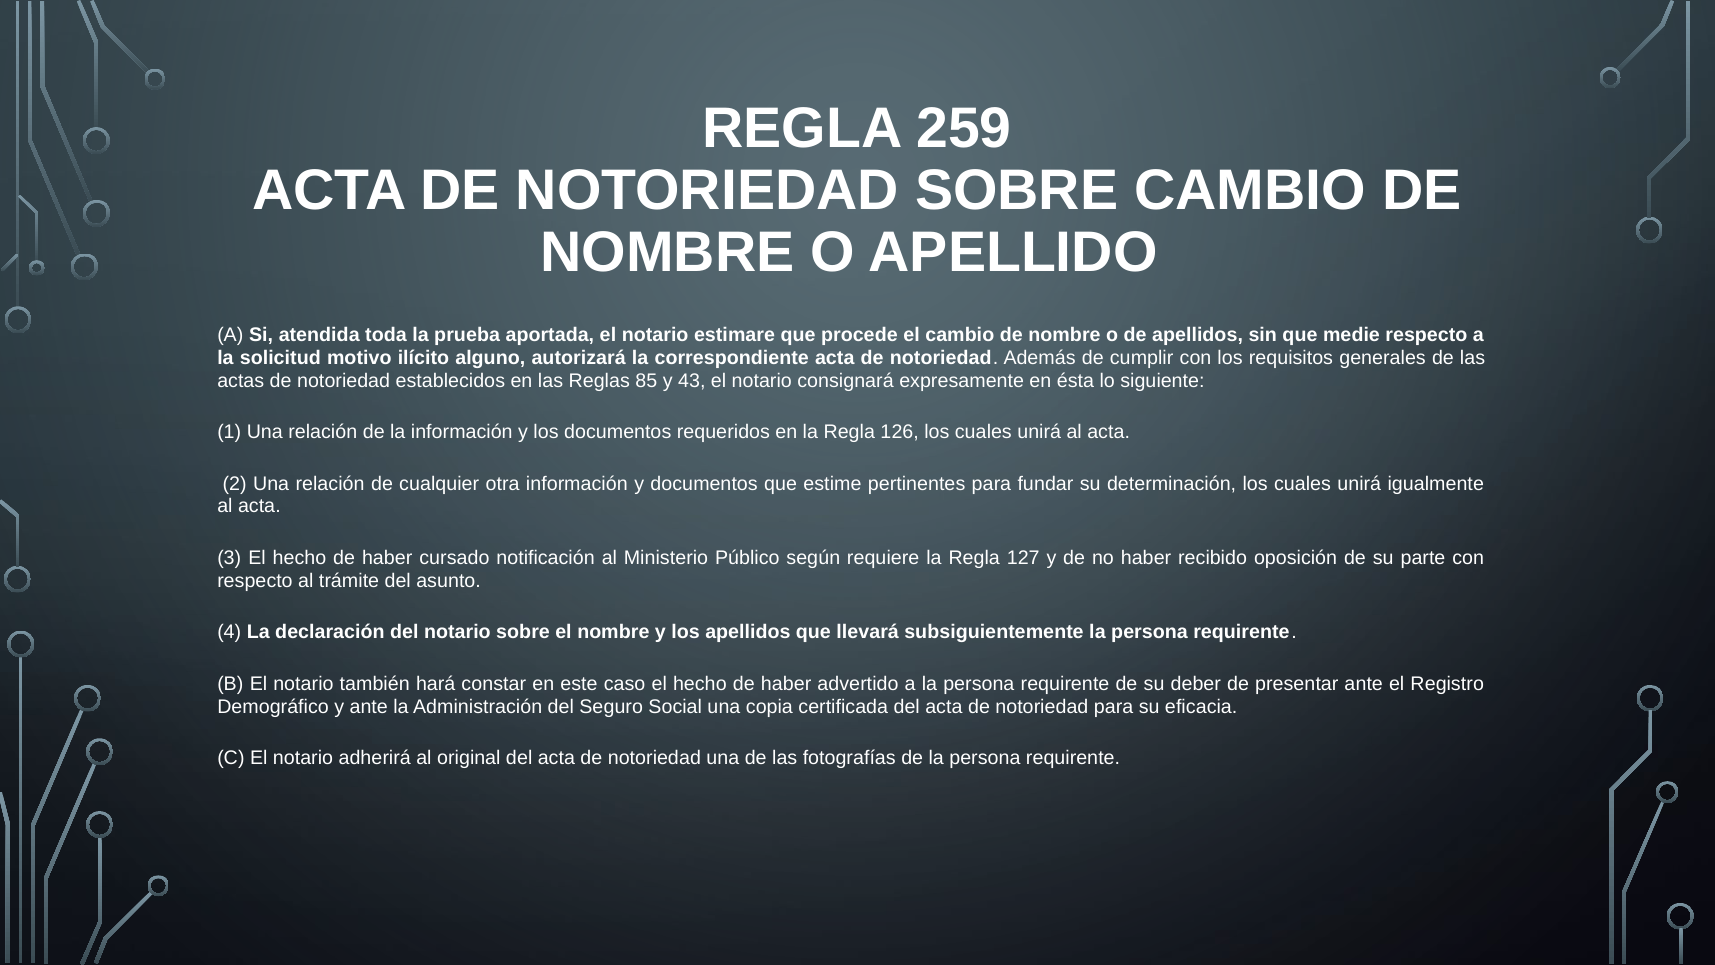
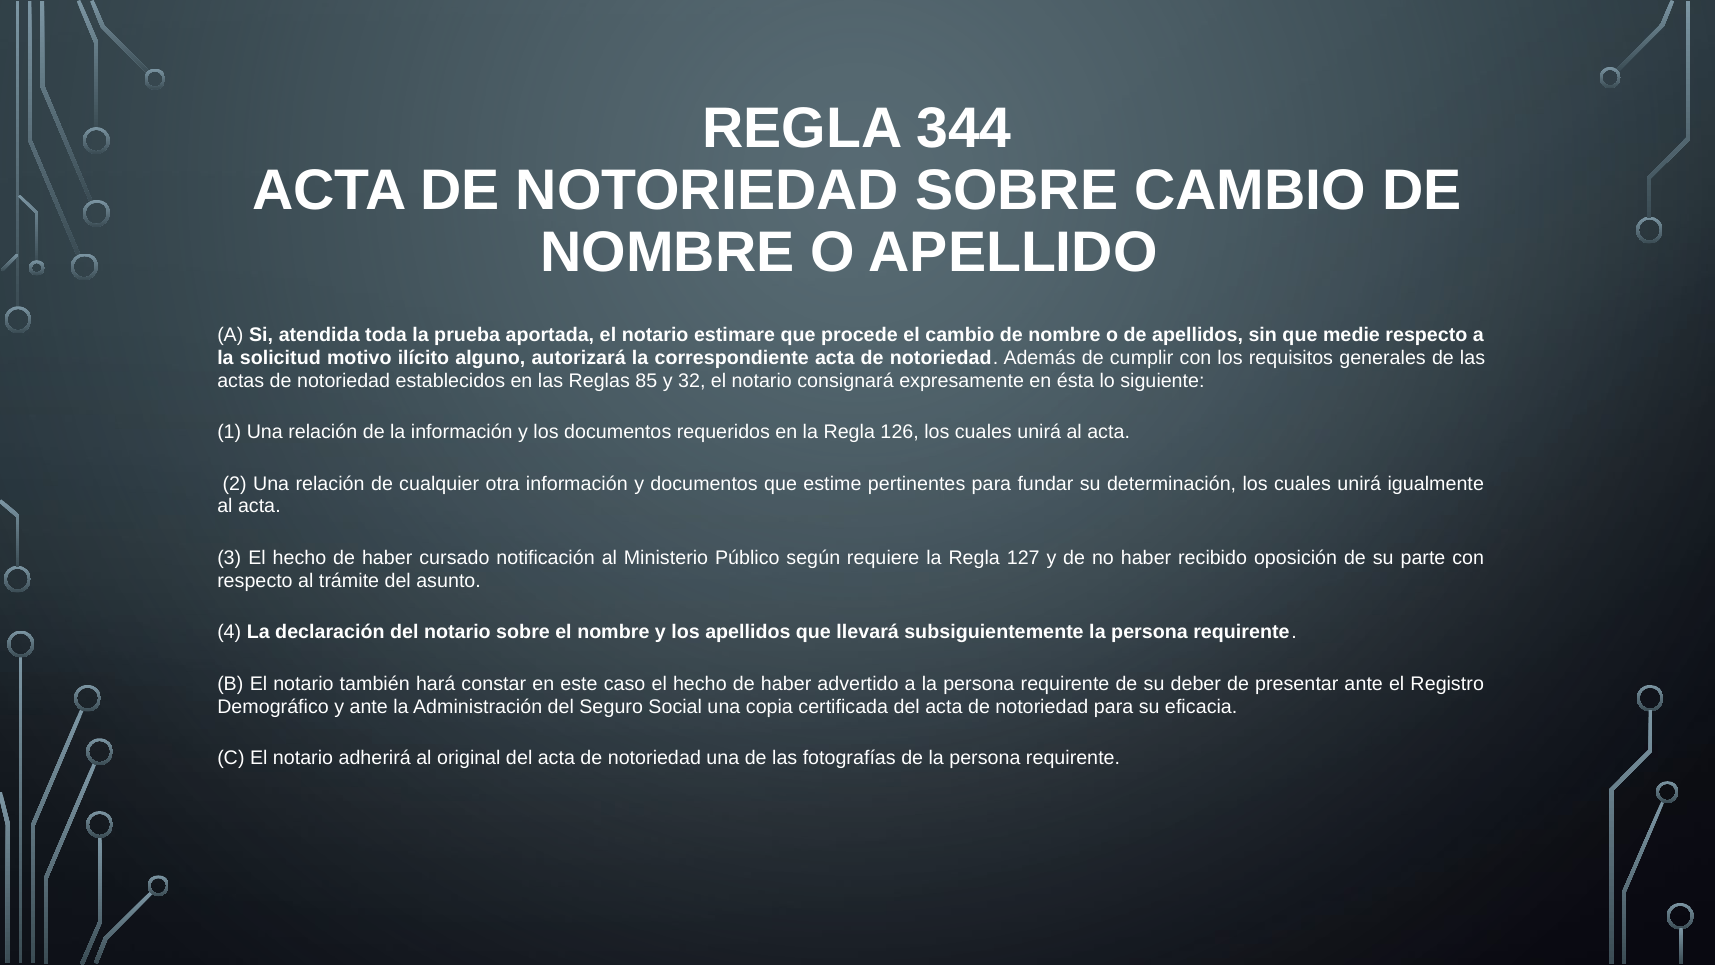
259: 259 -> 344 (964, 129)
43: 43 -> 32 (692, 381)
